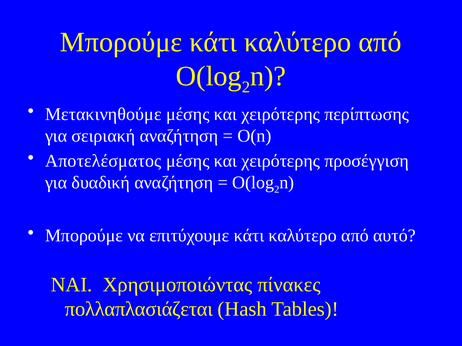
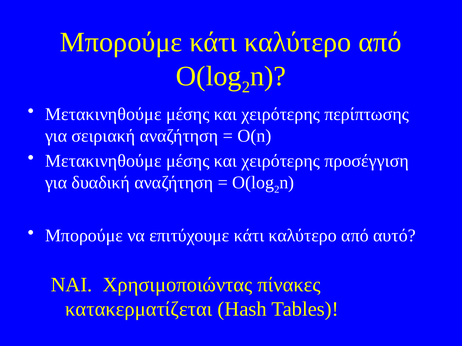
Αποτελέσματος: Αποτελέσματος -> Μετακινηθούμε (103, 161)
πολλαπλασιάζεται: πολλαπλασιάζεται -> κατακερματίζεται (139, 310)
